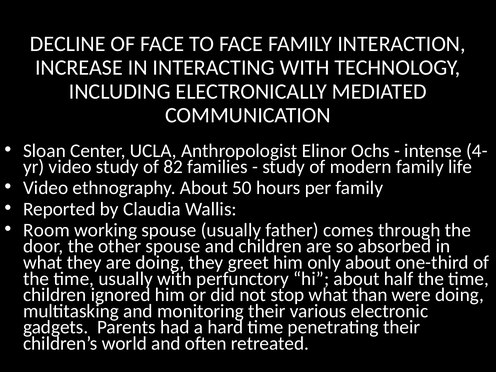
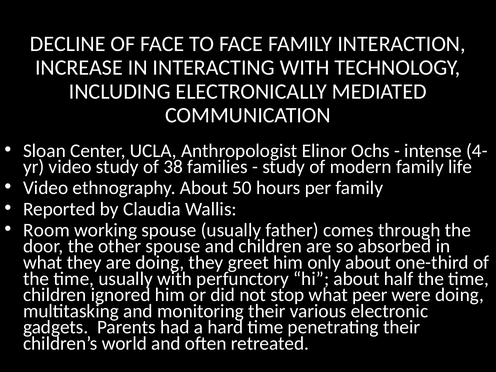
82: 82 -> 38 (173, 167)
than: than -> peer (370, 295)
